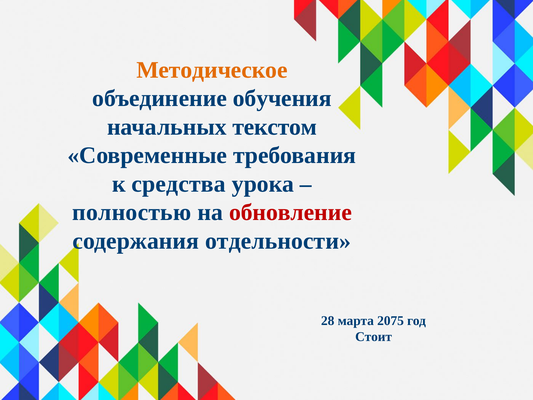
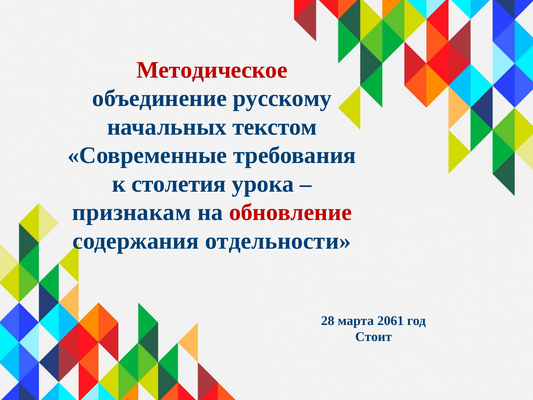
Методическое colour: orange -> red (212, 70)
обучения: обучения -> русскому (282, 98)
средства: средства -> столетия (179, 184)
полностью: полностью -> признакам (132, 212)
2075: 2075 -> 2061 (391, 321)
